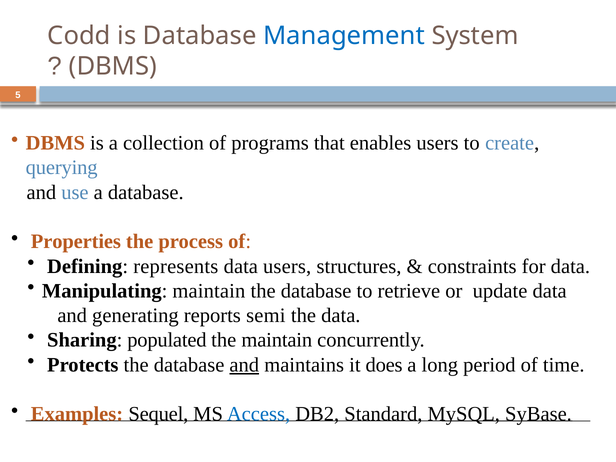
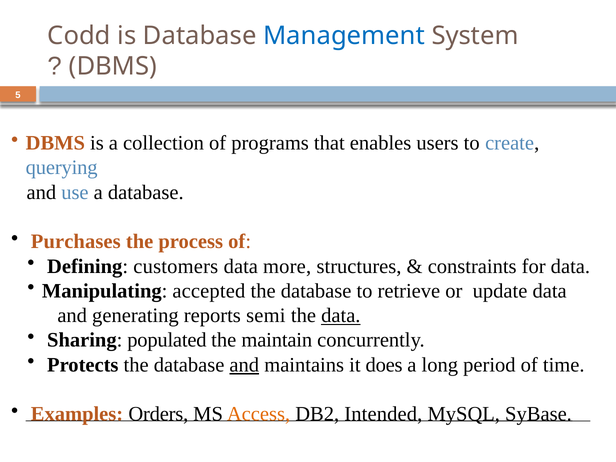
Properties: Properties -> Purchases (76, 242)
represents: represents -> customers (176, 266)
data users: users -> more (287, 266)
Manipulating maintain: maintain -> accepted (209, 291)
data underline: none -> present (341, 316)
Sequel: Sequel -> Orders (158, 414)
Access colour: blue -> orange (259, 414)
Standard: Standard -> Intended (383, 414)
